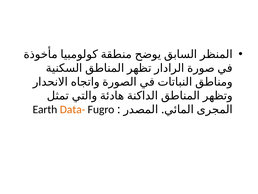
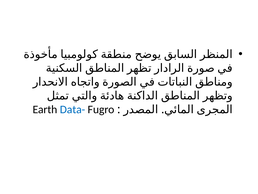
Data- colour: orange -> blue (73, 109)
